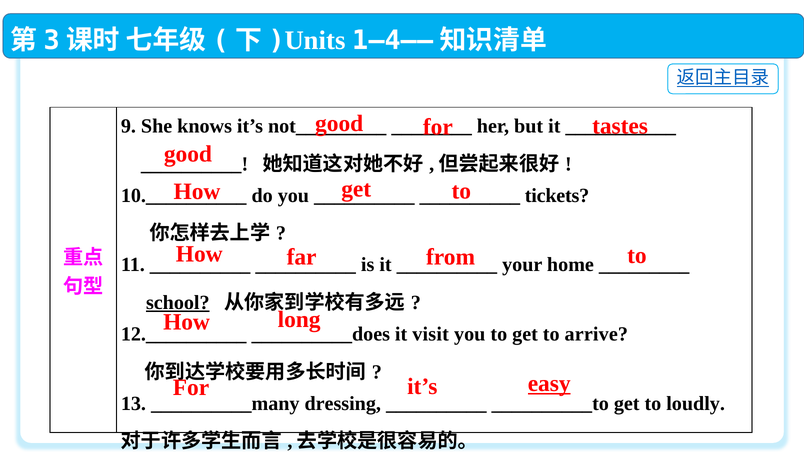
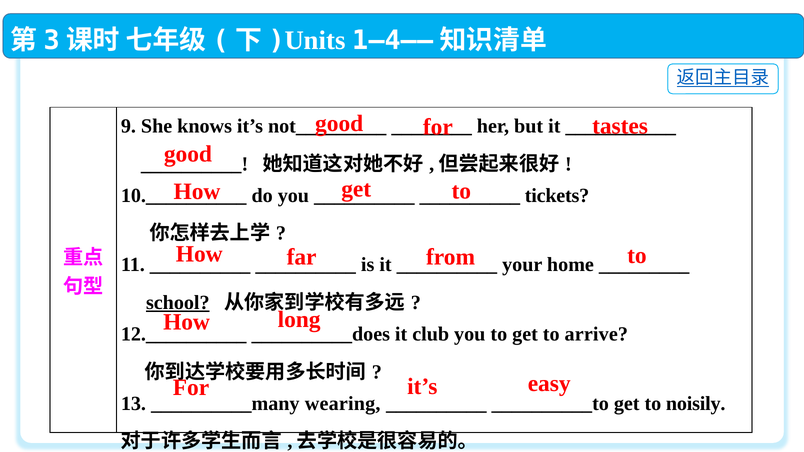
visit: visit -> club (431, 334)
easy underline: present -> none (549, 384)
dressing: dressing -> wearing (343, 404)
loudly: loudly -> noisily (696, 404)
